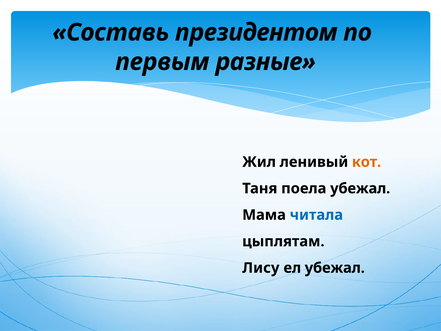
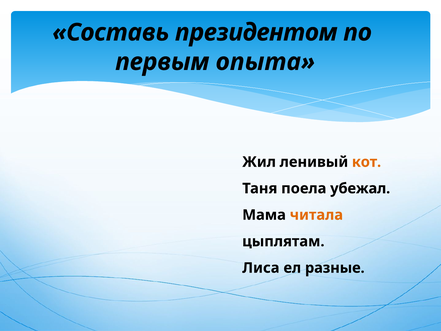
разные: разные -> опыта (265, 62)
читала colour: blue -> orange (316, 215)
Лису: Лису -> Лиса (261, 268)
ел убежал: убежал -> разные (335, 268)
